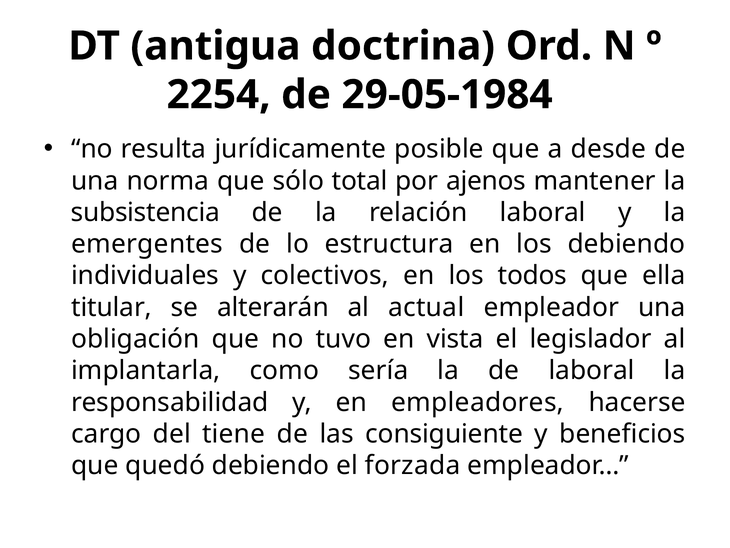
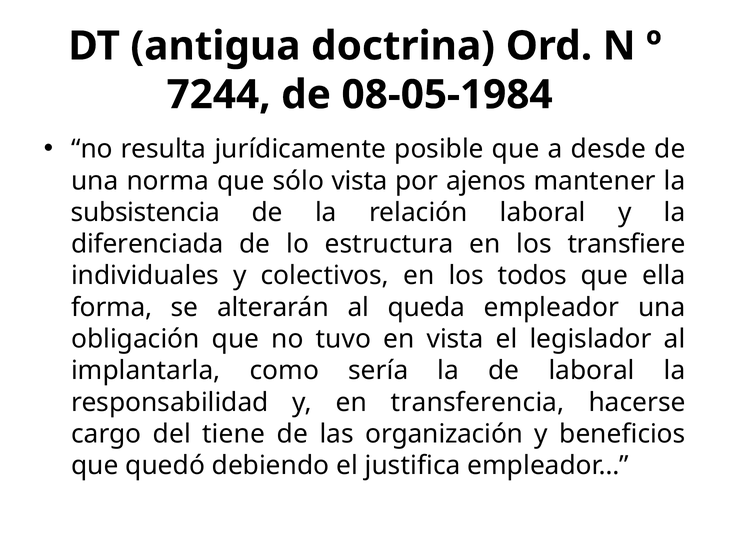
2254: 2254 -> 7244 (219, 95)
29-05-1984: 29-05-1984 -> 08-05-1984 (447, 95)
sólo total: total -> vista (360, 181)
emergentes: emergentes -> diferenciada (147, 244)
los debiendo: debiendo -> transfiere (627, 244)
titular: titular -> forma (112, 307)
actual: actual -> queda (427, 307)
empleadores: empleadores -> transferencia (478, 402)
consiguiente: consiguiente -> organización (444, 434)
forzada: forzada -> justifica (413, 465)
